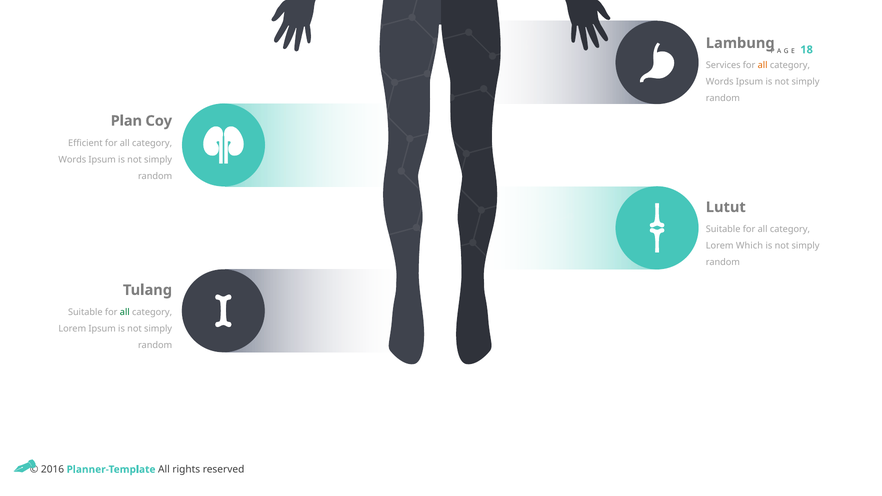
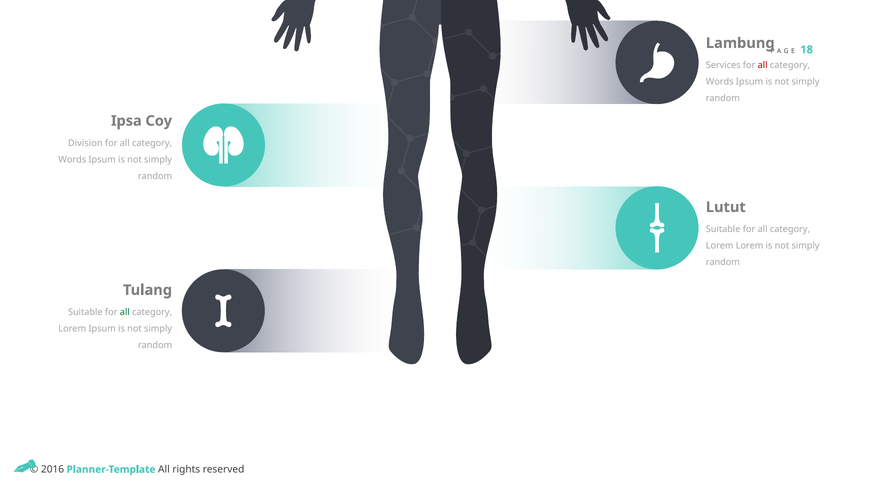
all colour: orange -> red (763, 65)
Plan: Plan -> Ipsa (126, 121)
Efficient: Efficient -> Division (85, 143)
Lorem Which: Which -> Lorem (750, 246)
